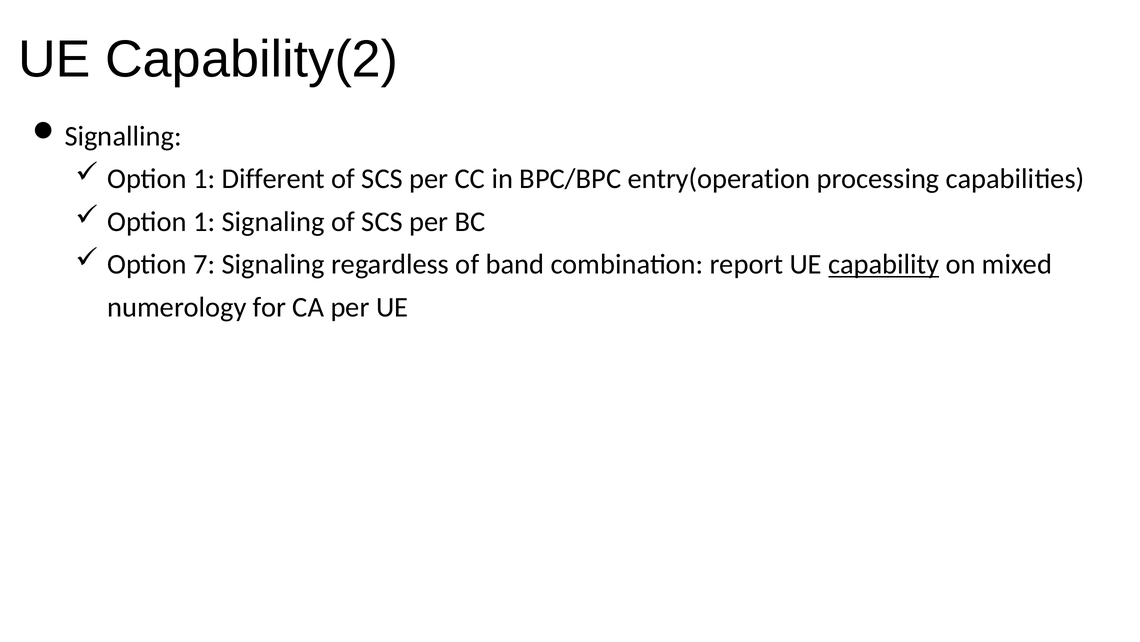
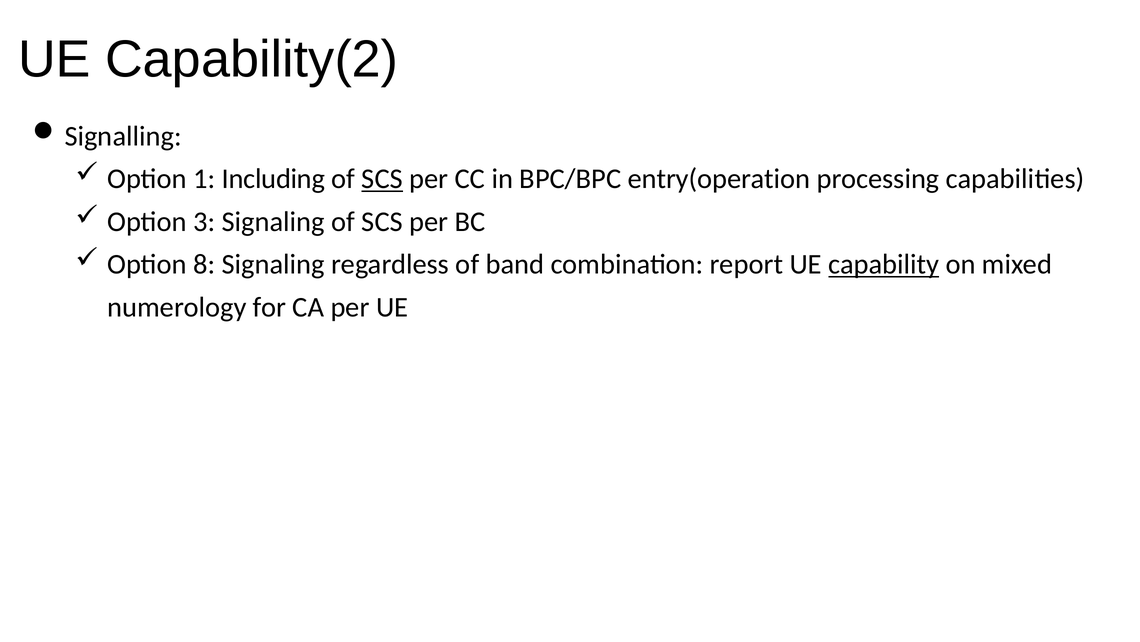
Different: Different -> Including (273, 179)
SCS underline: none -> present (382, 179)
1: 1 -> 3 (204, 221)
7: 7 -> 8 (204, 264)
